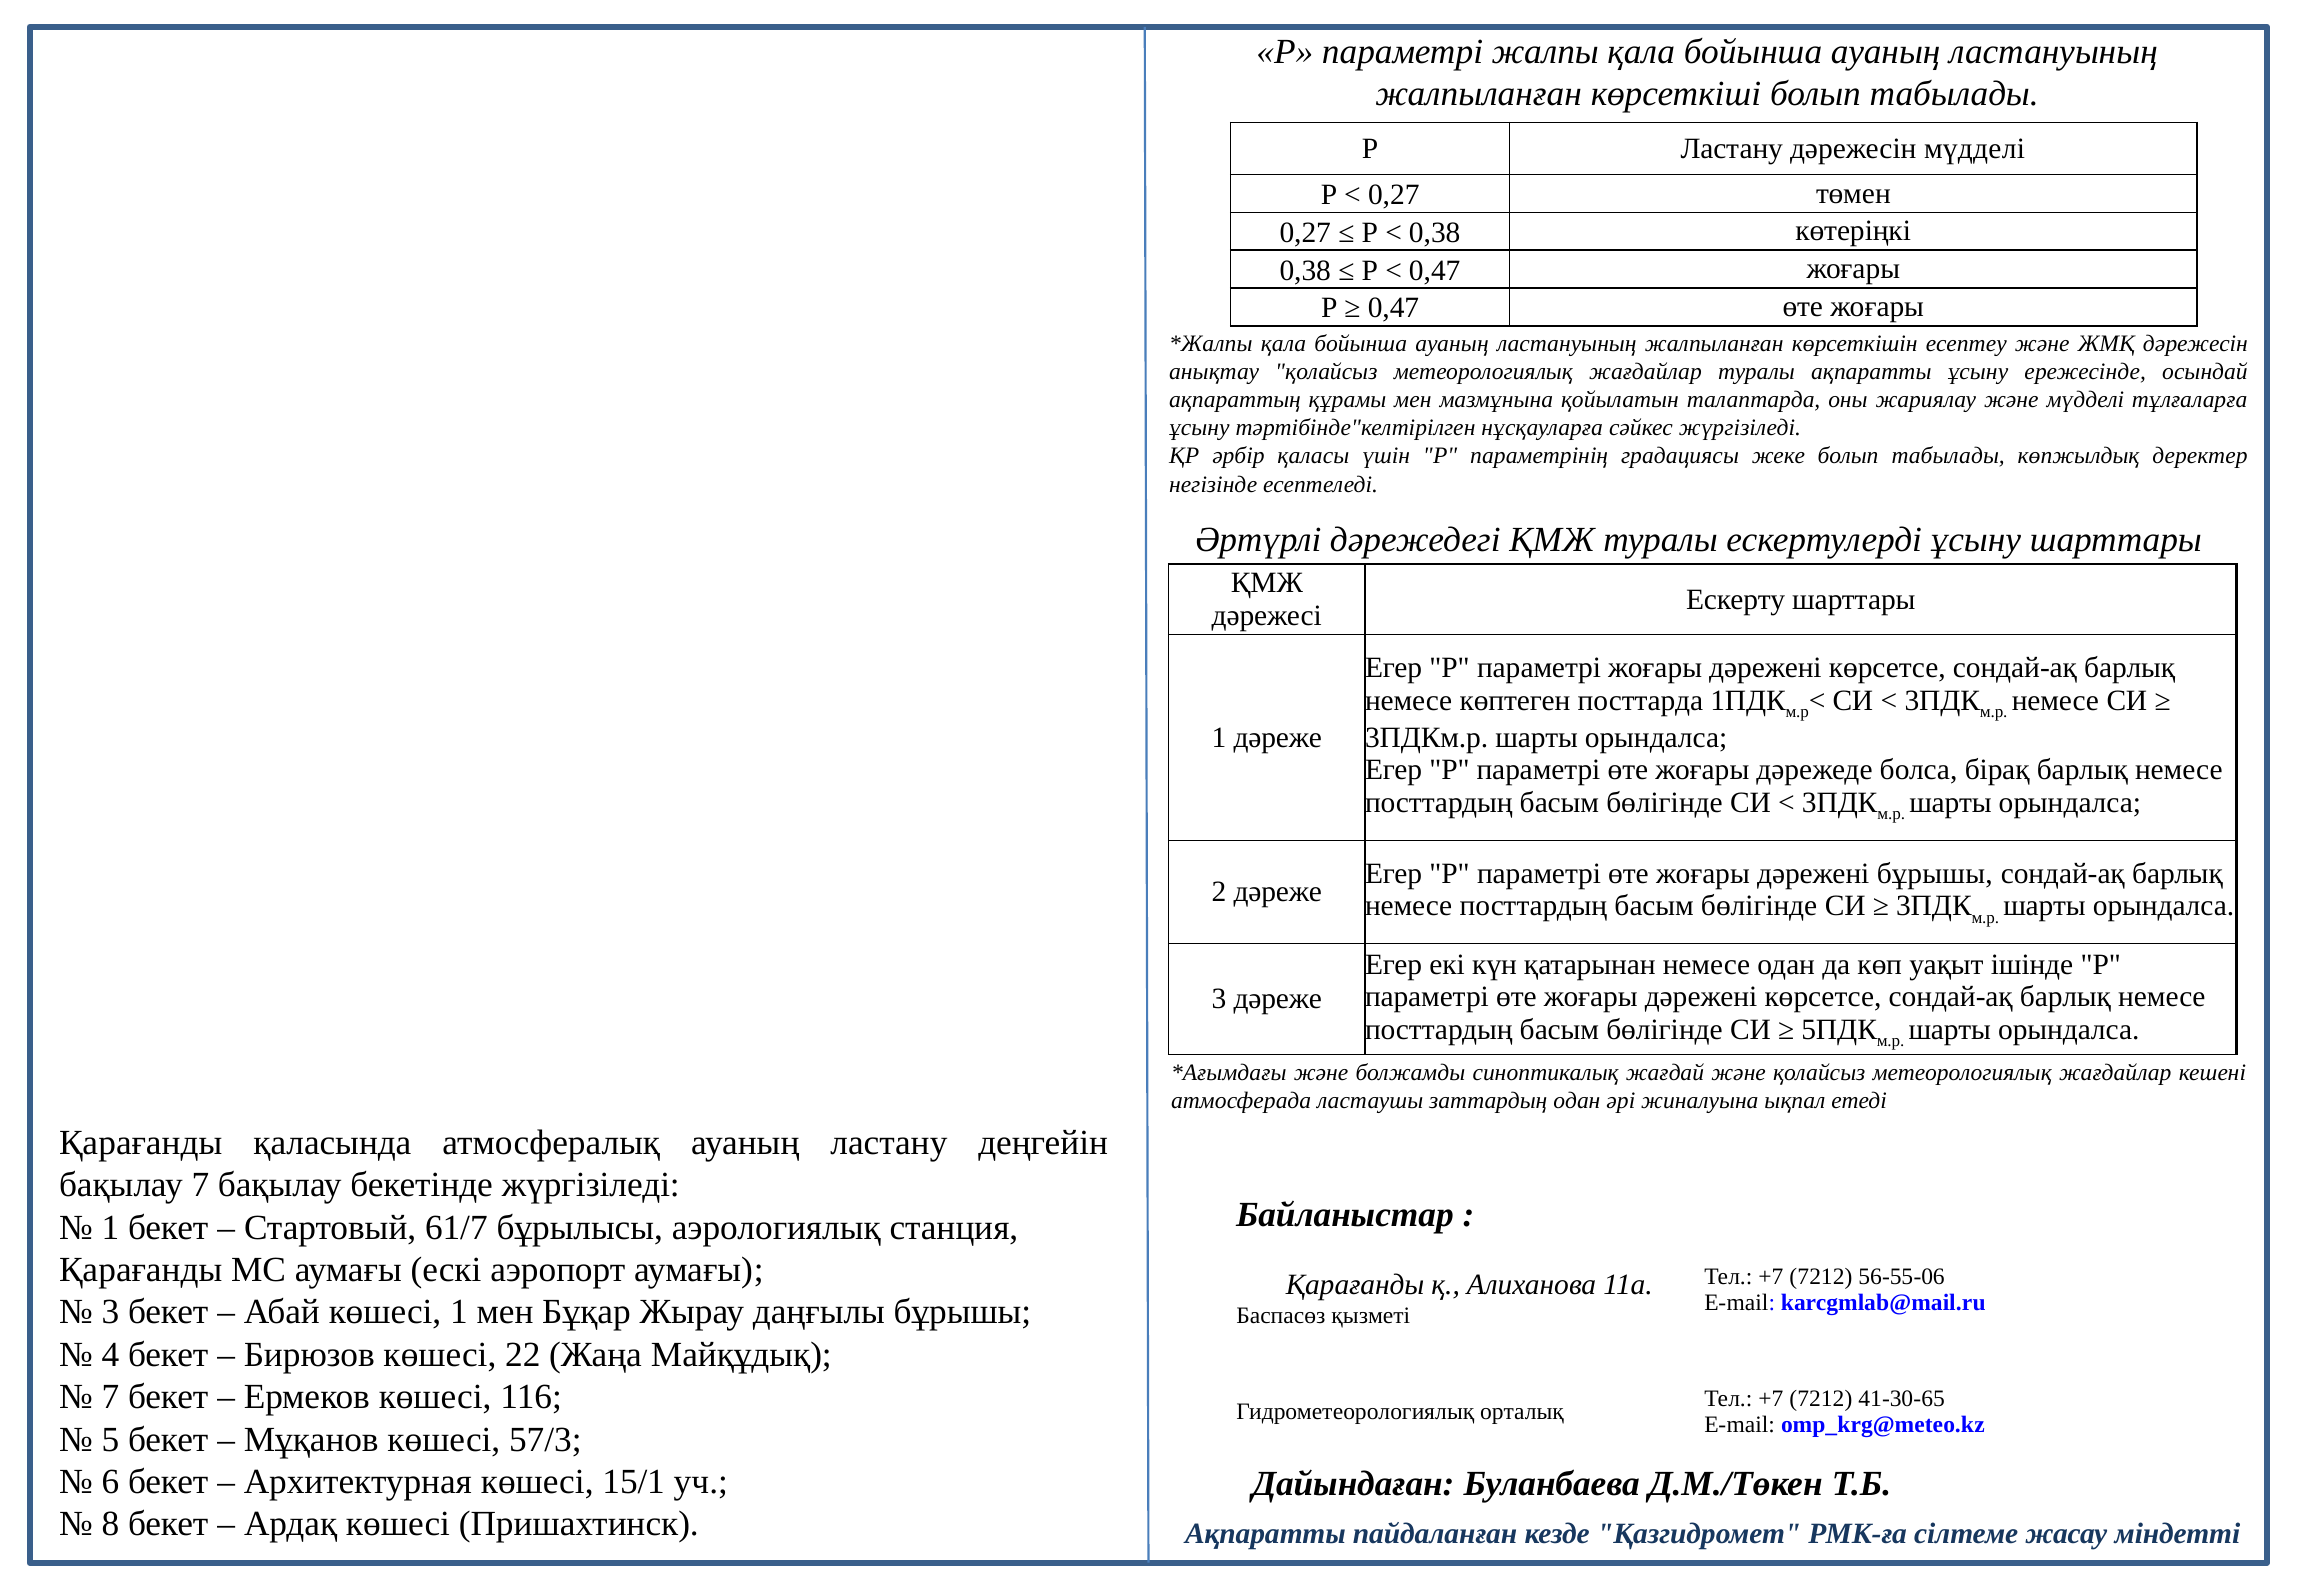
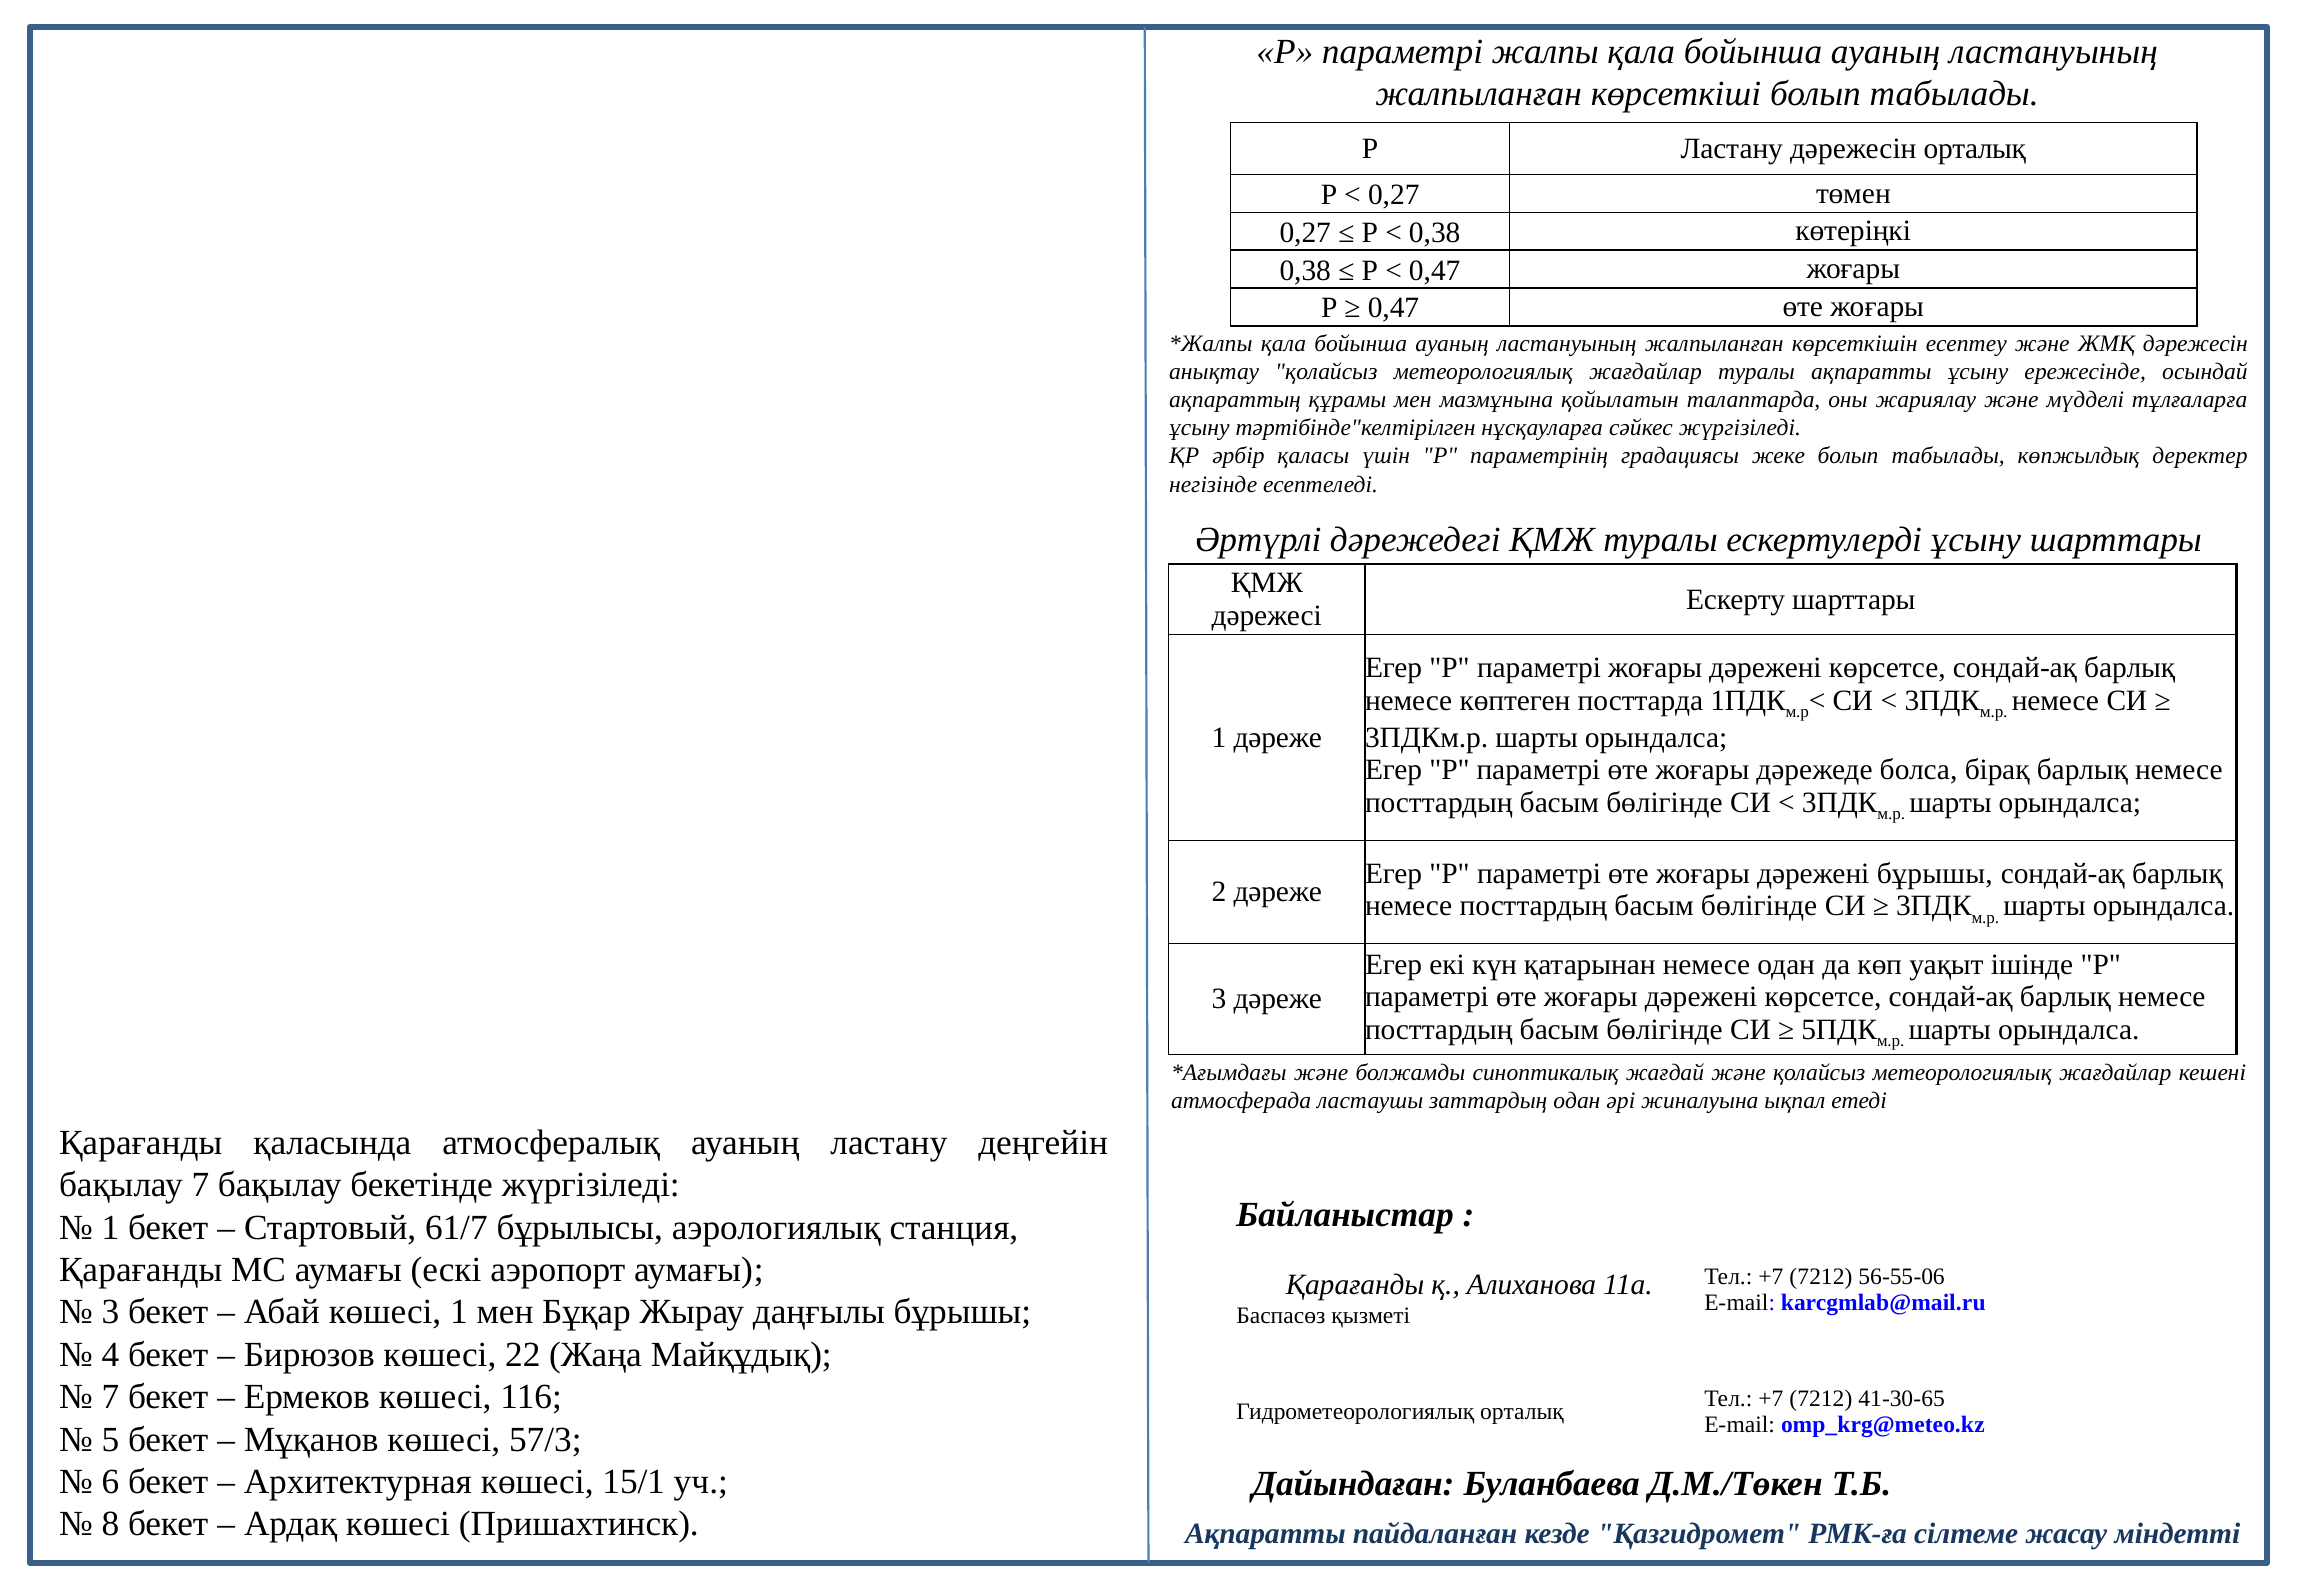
дәрежесін мүдделі: мүдделі -> орталық (1975, 148)
